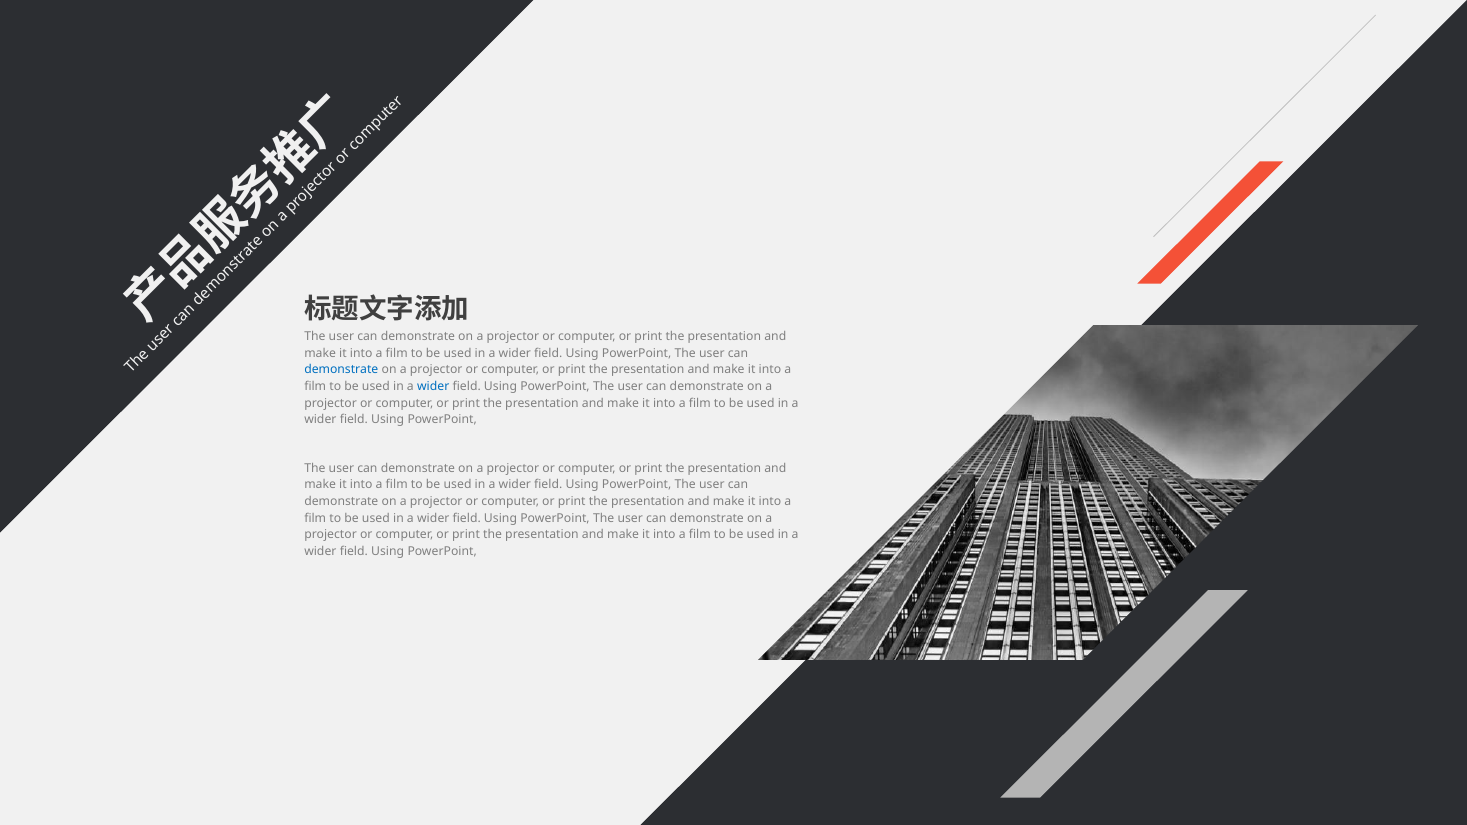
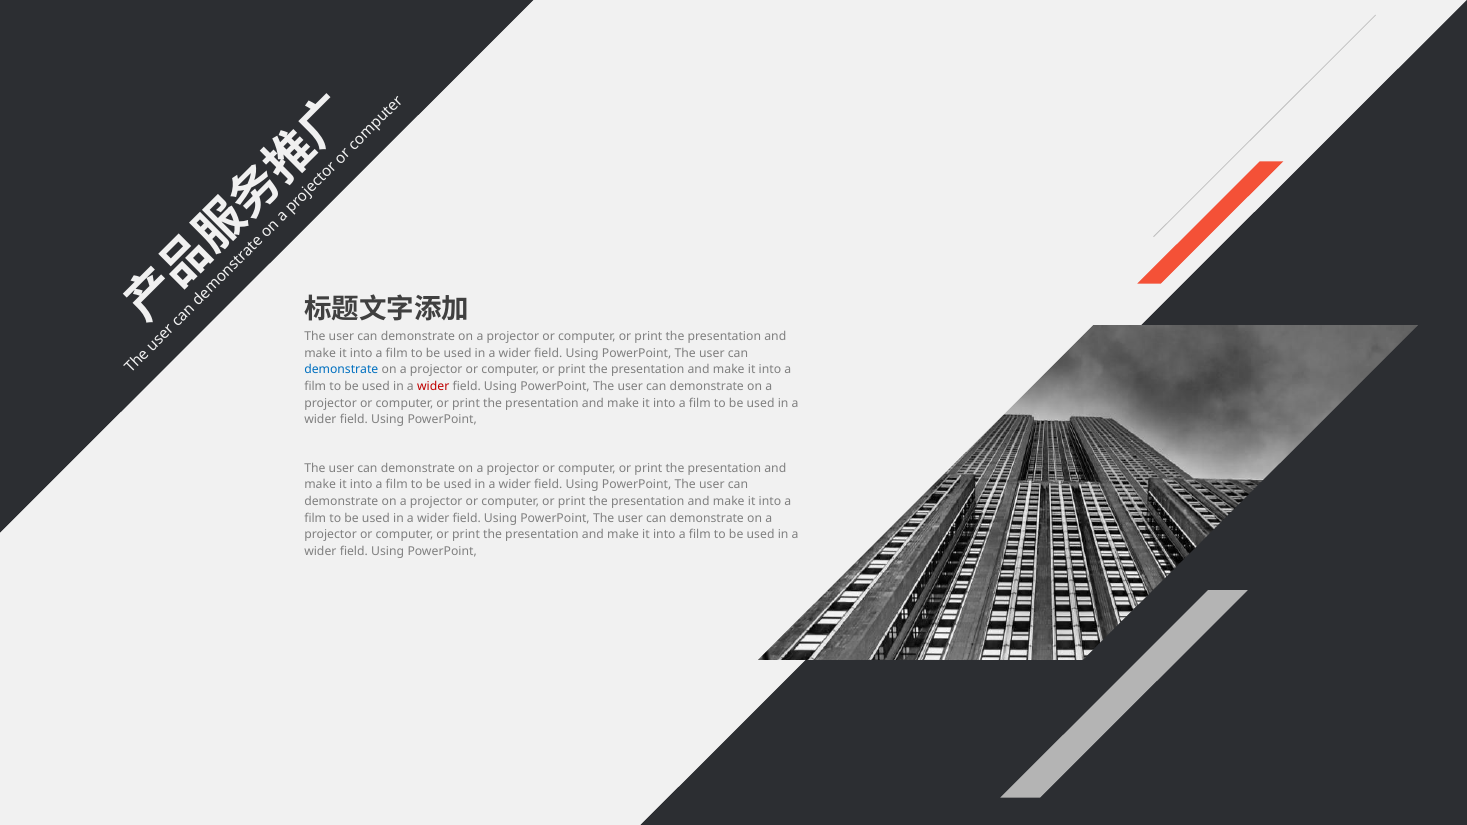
wider colour: blue -> red (433, 387)
